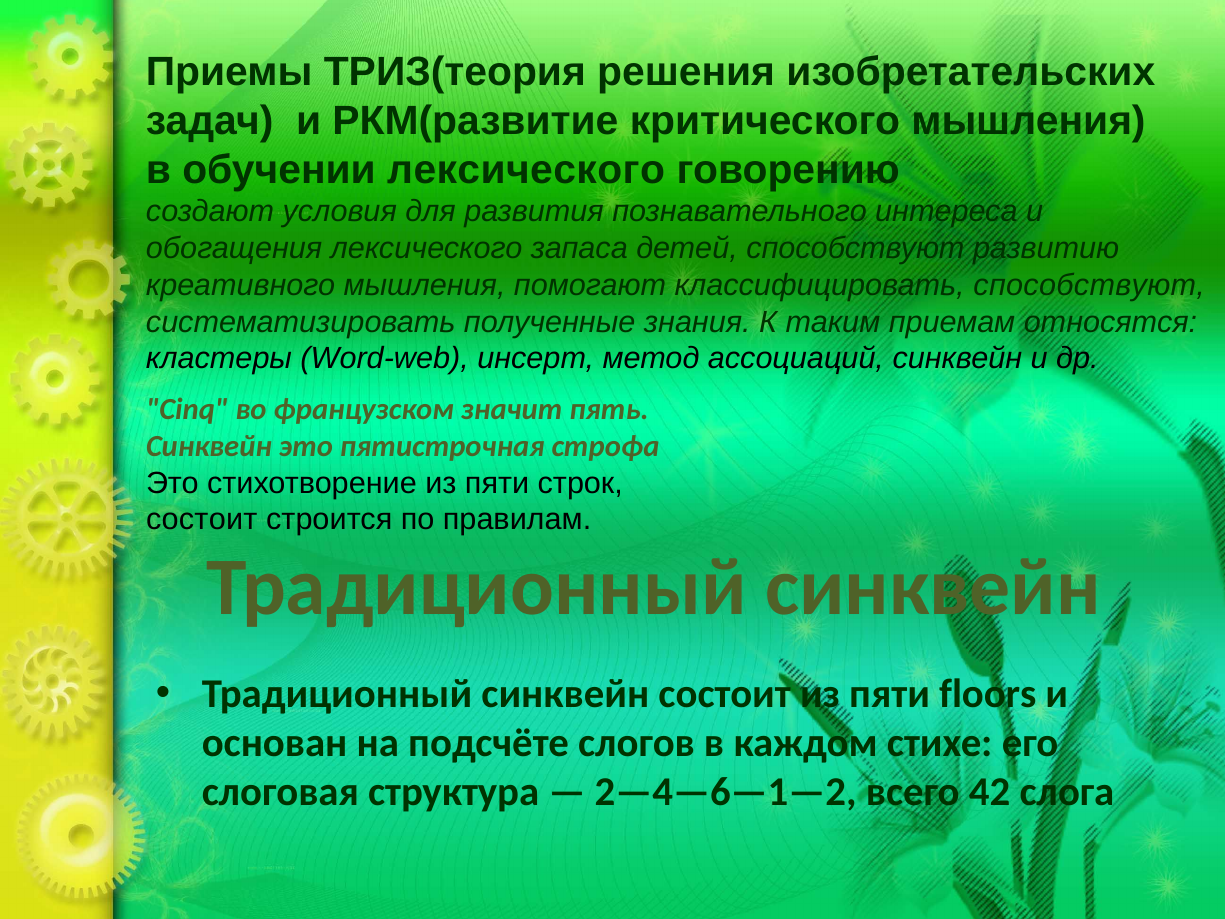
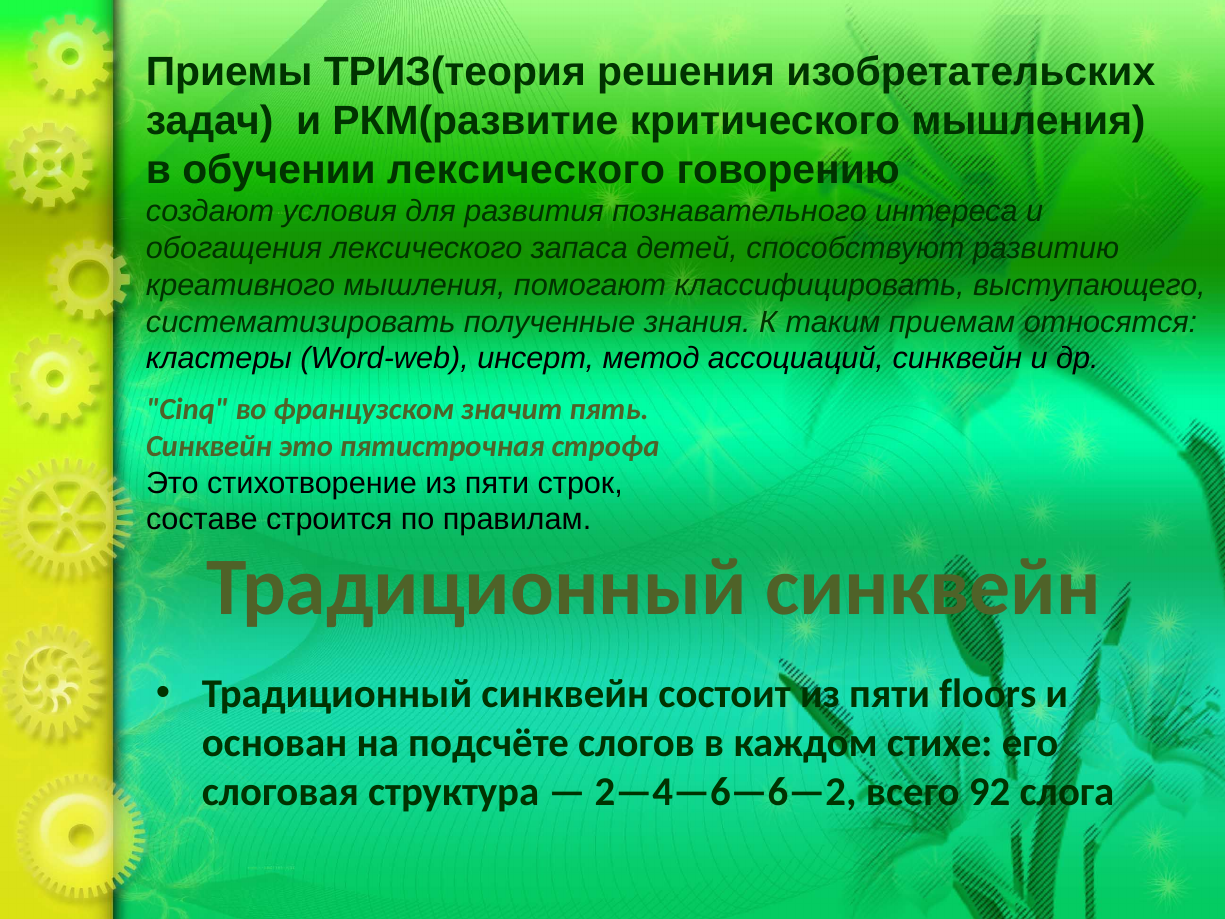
классифицировать способствуют: способствуют -> выступающего (1089, 285)
состоит: состоит -> составе (202, 520)
2—4—6—1—2: 2—4—6—1—2 -> 2—4—6—6—2 (726, 792)
42: 42 -> 92 (990, 792)
